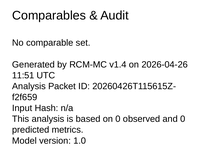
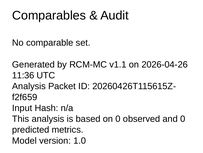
v1.4: v1.4 -> v1.1 (118, 64)
11:51: 11:51 -> 11:36 (23, 75)
